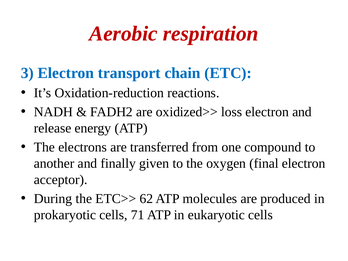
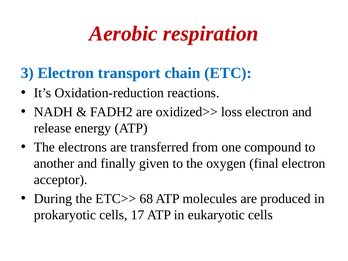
62: 62 -> 68 (146, 199)
71: 71 -> 17 (138, 215)
